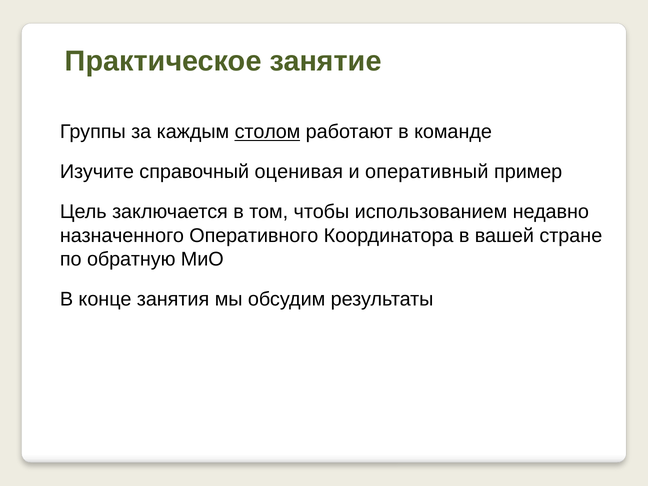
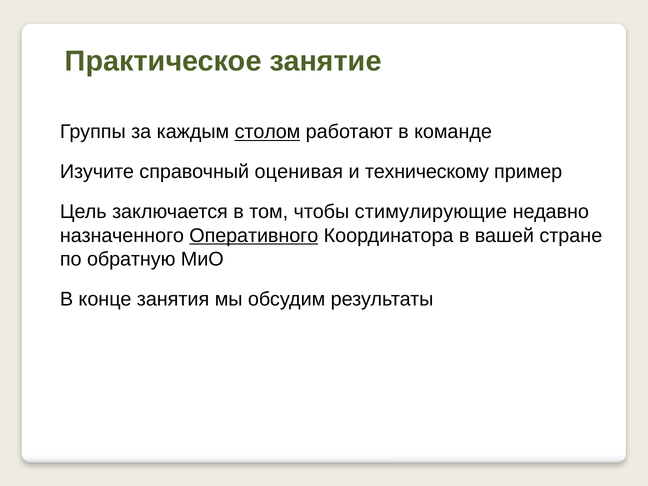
оперативный: оперативный -> техническому (427, 172)
использованием: использованием -> стимулирующие (431, 212)
Оперативного underline: none -> present (254, 236)
